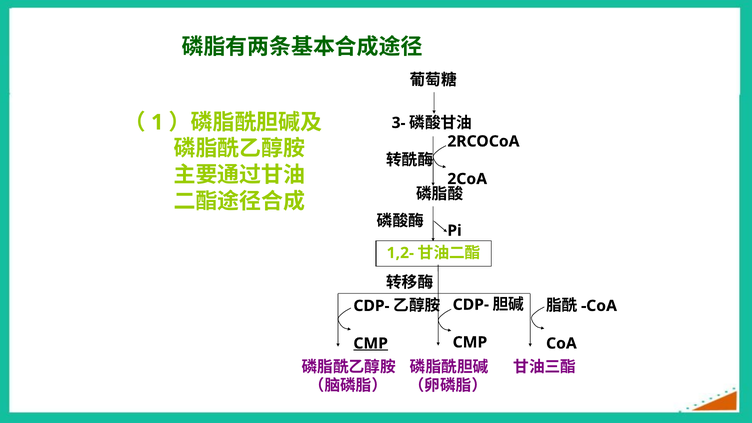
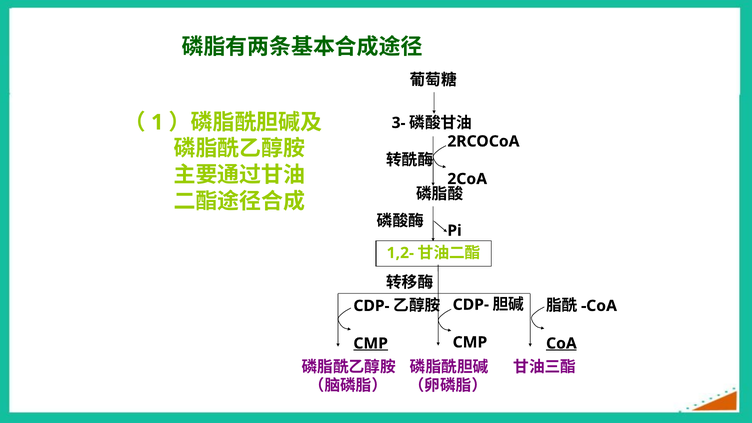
CoA underline: none -> present (561, 343)
